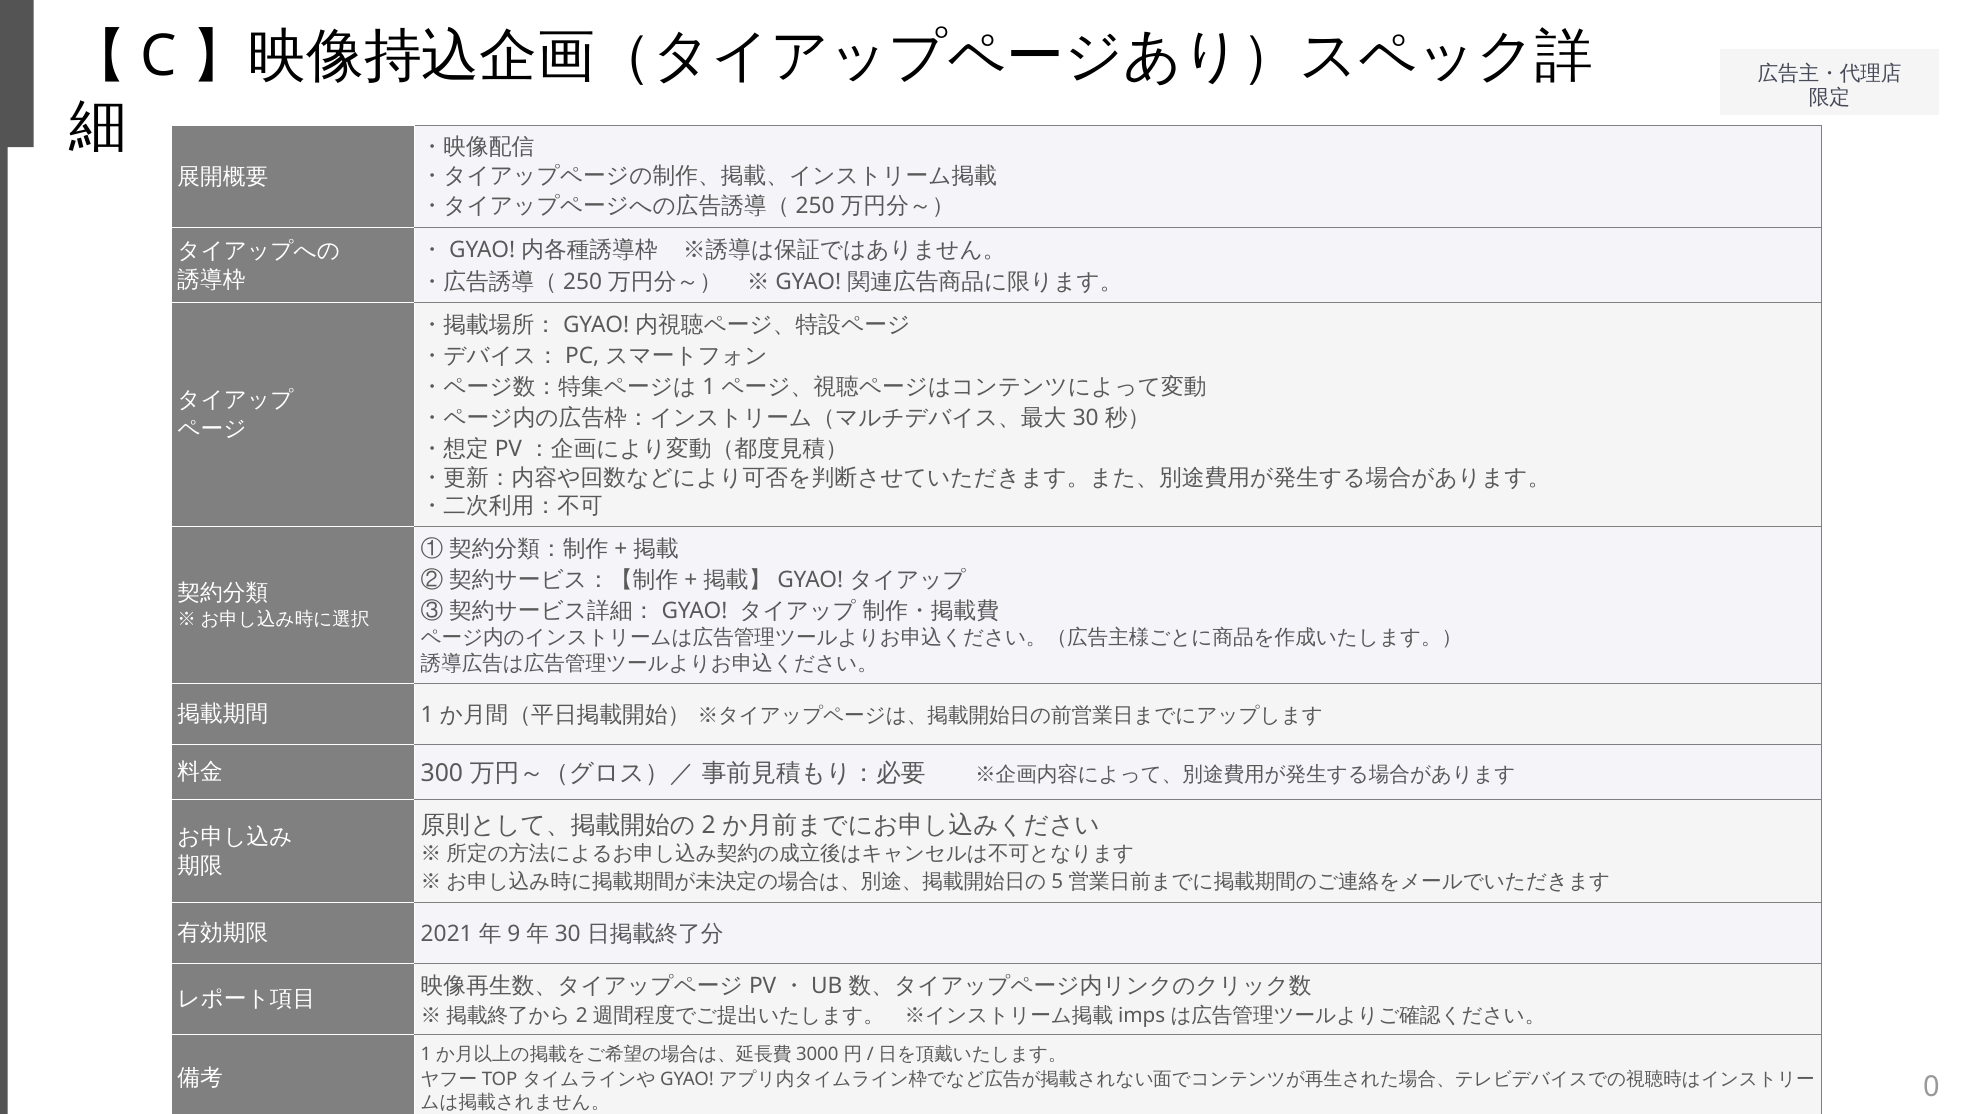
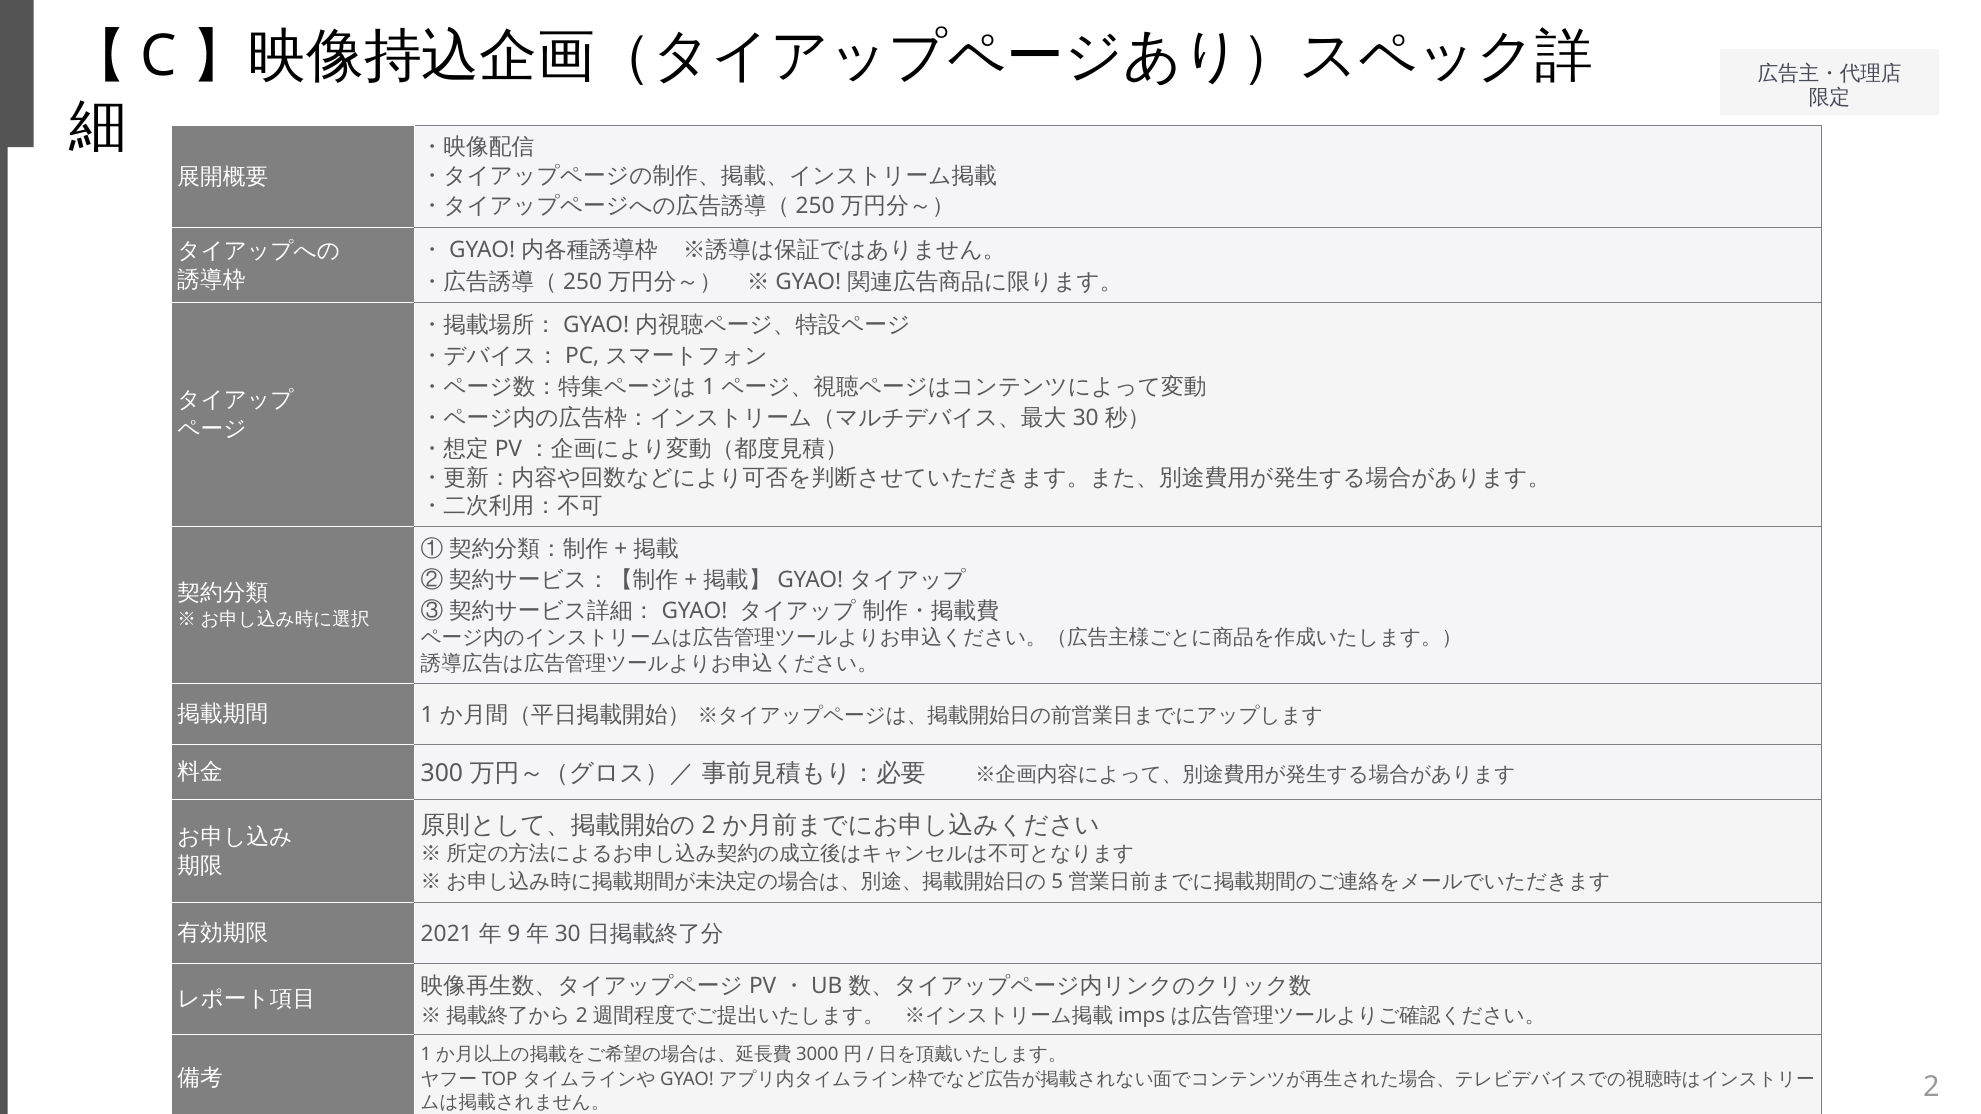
0: 0 -> 2 (1931, 1087)
